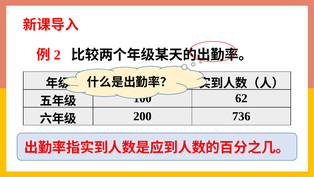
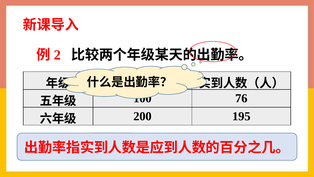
62: 62 -> 76 (241, 98)
736: 736 -> 195 (241, 116)
